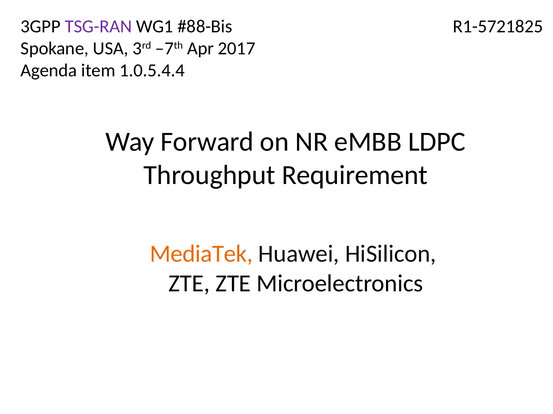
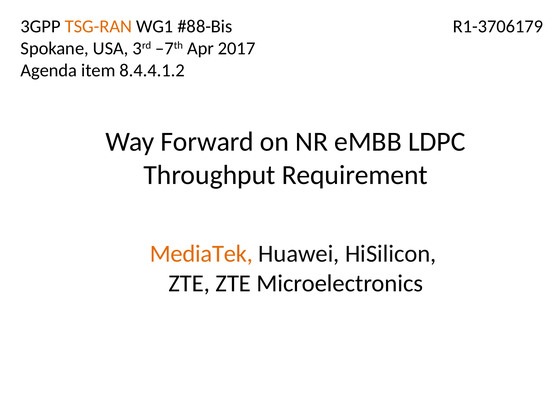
TSG-RAN colour: purple -> orange (98, 26)
R1-5721825: R1-5721825 -> R1-3706179 (498, 26)
1.0.5.4.4: 1.0.5.4.4 -> 8.4.4.1.2 (152, 71)
